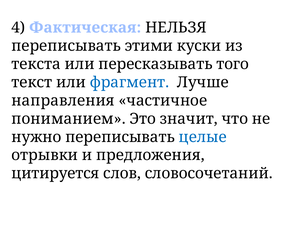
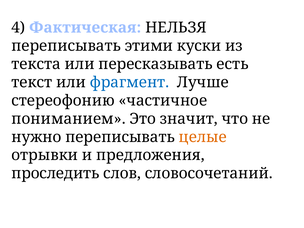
того: того -> есть (233, 64)
направления: направления -> стереофонию (63, 101)
целые colour: blue -> orange (203, 137)
цитируется: цитируется -> проследить (55, 173)
